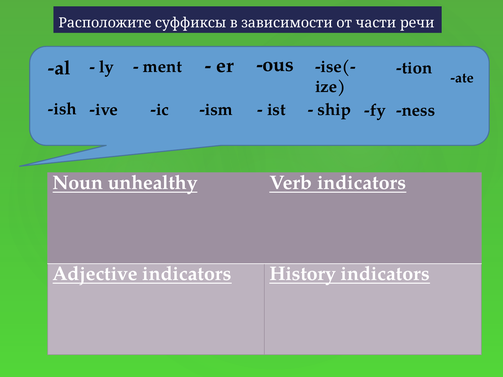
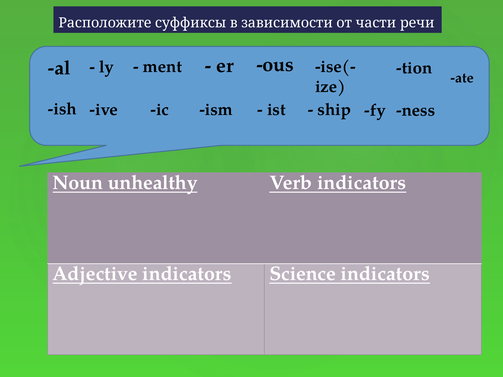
History: History -> Science (303, 274)
